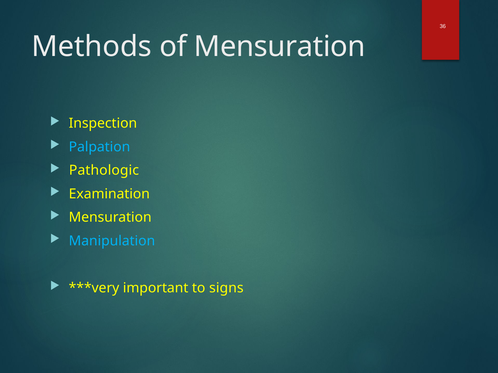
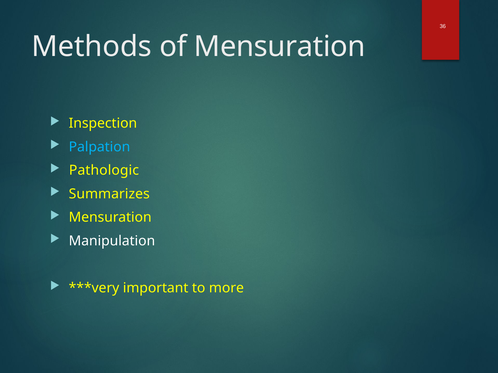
Examination: Examination -> Summarizes (109, 194)
Manipulation colour: light blue -> white (112, 241)
signs: signs -> more (226, 288)
